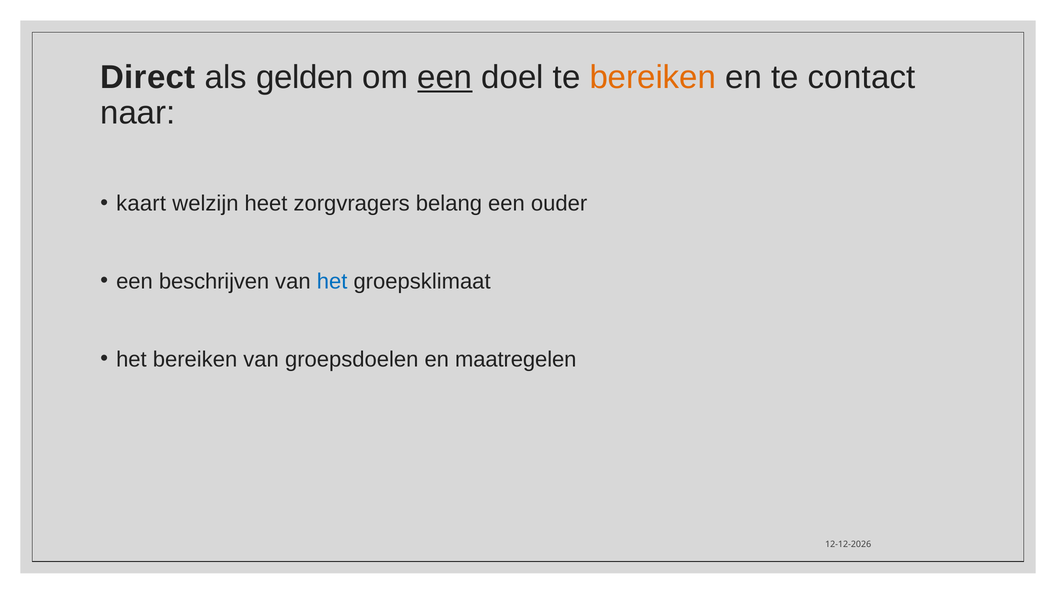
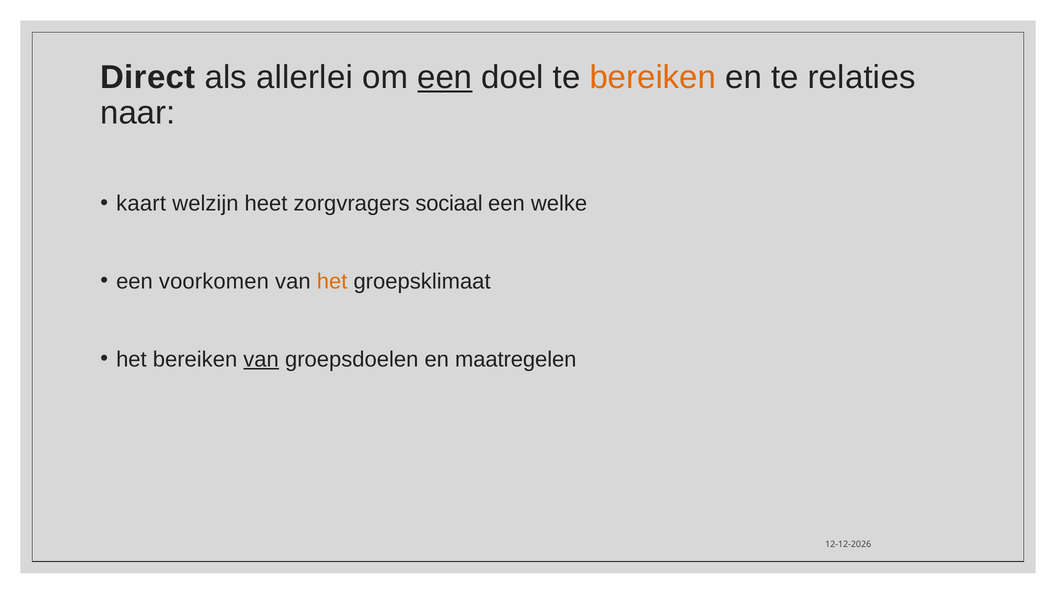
gelden: gelden -> allerlei (304, 77)
contact: contact -> relaties (862, 77)
belang: belang -> sociaal (449, 203)
ouder: ouder -> welke (559, 203)
beschrijven: beschrijven -> voorkomen (214, 281)
het colour: blue -> orange (332, 281)
van underline: none -> present (261, 359)
